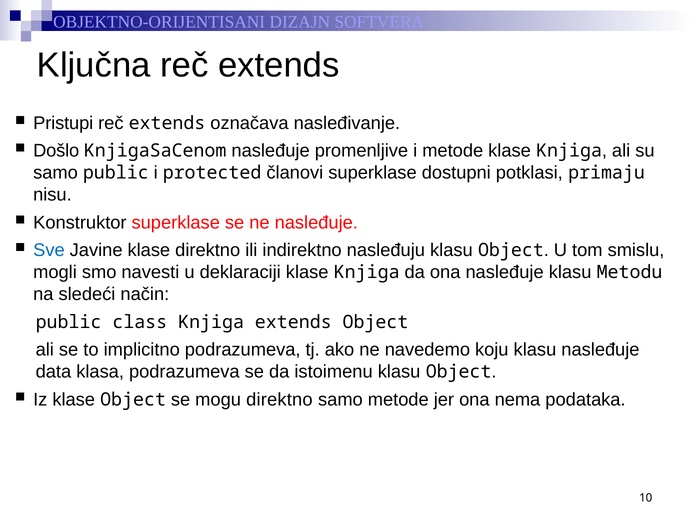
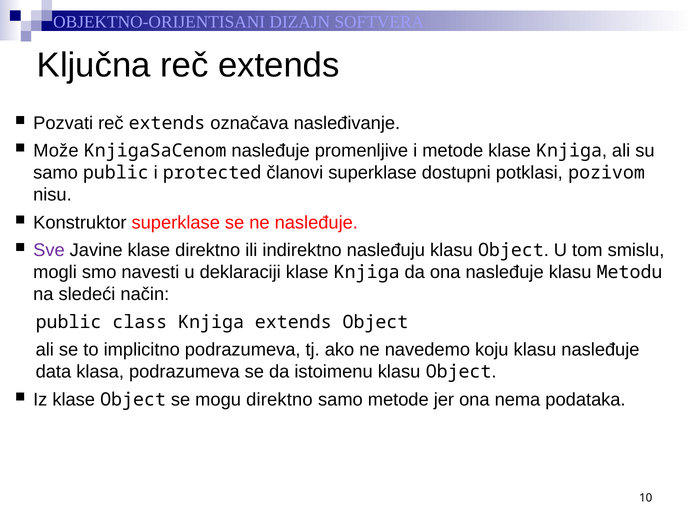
Pristupi: Pristupi -> Pozvati (63, 123)
Došlo: Došlo -> Može (56, 151)
primaju: primaju -> pozivom (607, 173)
Sve colour: blue -> purple (49, 250)
